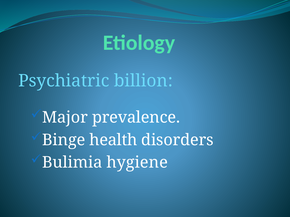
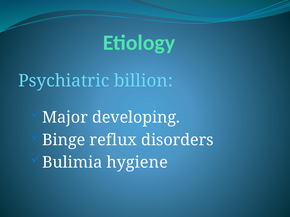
prevalence: prevalence -> developing (136, 118)
health: health -> reflux (113, 140)
